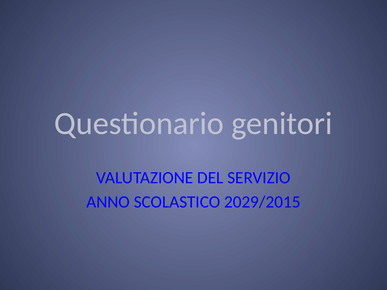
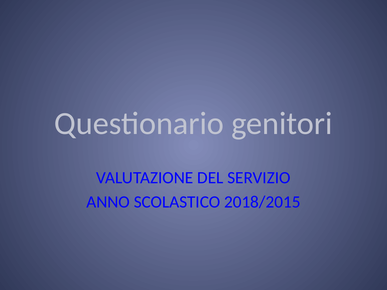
2029/2015: 2029/2015 -> 2018/2015 (262, 202)
